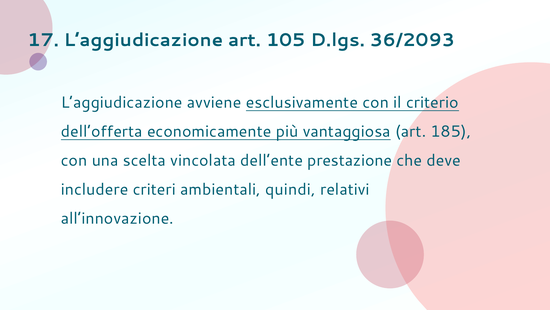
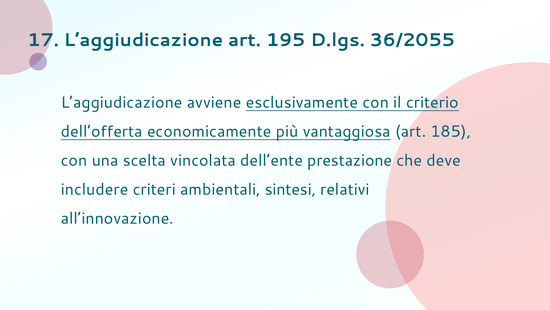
105: 105 -> 195 (286, 40)
36/2093: 36/2093 -> 36/2055 (412, 40)
quindi: quindi -> sintesi (290, 189)
